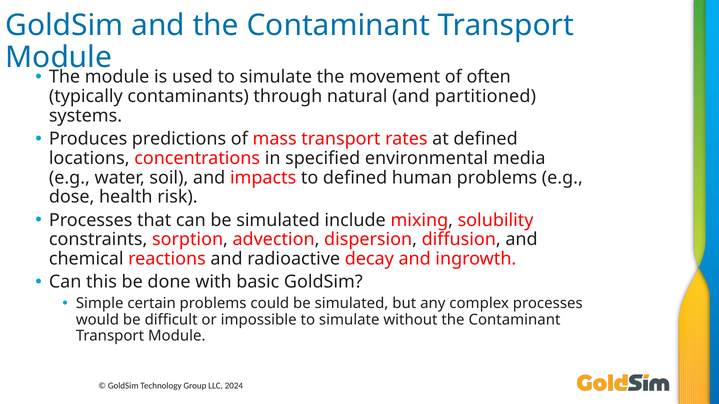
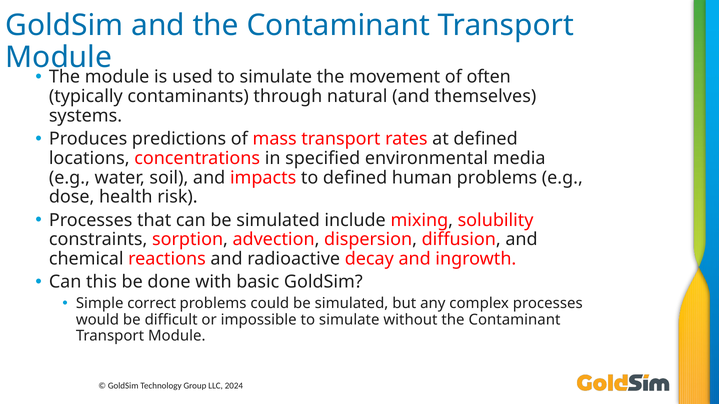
partitioned: partitioned -> themselves (485, 96)
certain: certain -> correct (152, 304)
